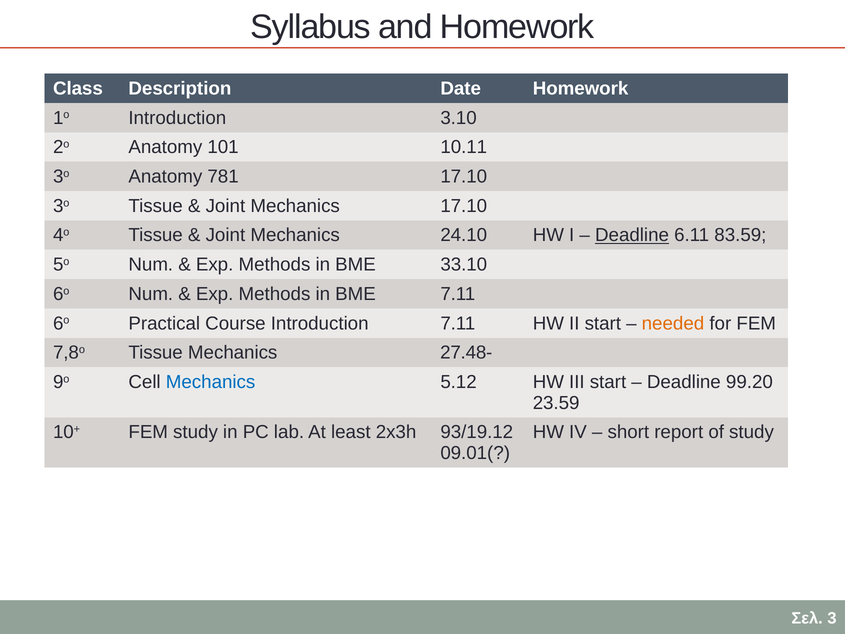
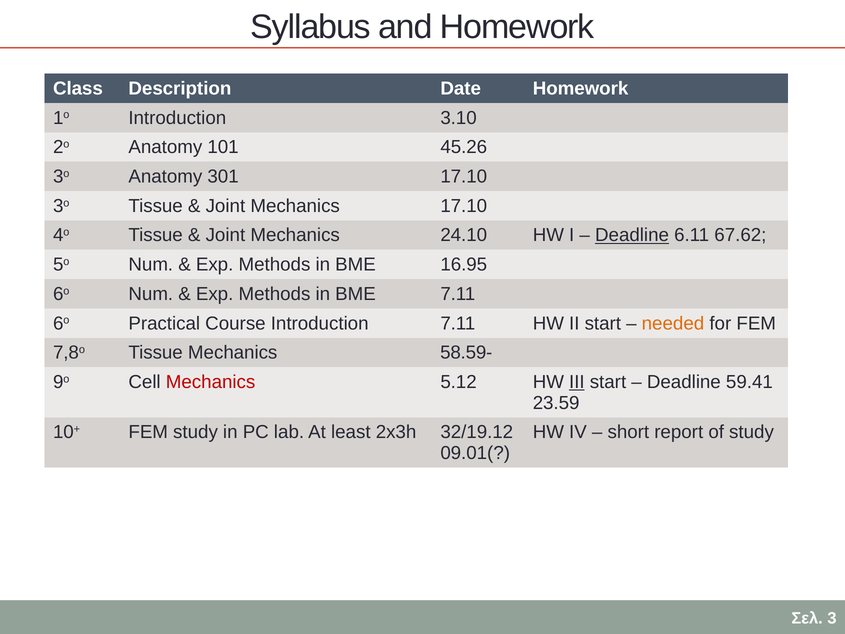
10.11: 10.11 -> 45.26 (464, 147)
781: 781 -> 301 (223, 177)
83.59: 83.59 -> 67.62 (740, 235)
33.10: 33.10 -> 16.95 (464, 265)
27.48-: 27.48- -> 58.59- (466, 353)
Mechanics colour: blue -> red (211, 382)
III underline: none -> present (577, 382)
99.20: 99.20 -> 59.41 (749, 382)
93/19.12: 93/19.12 -> 32/19.12 (477, 432)
